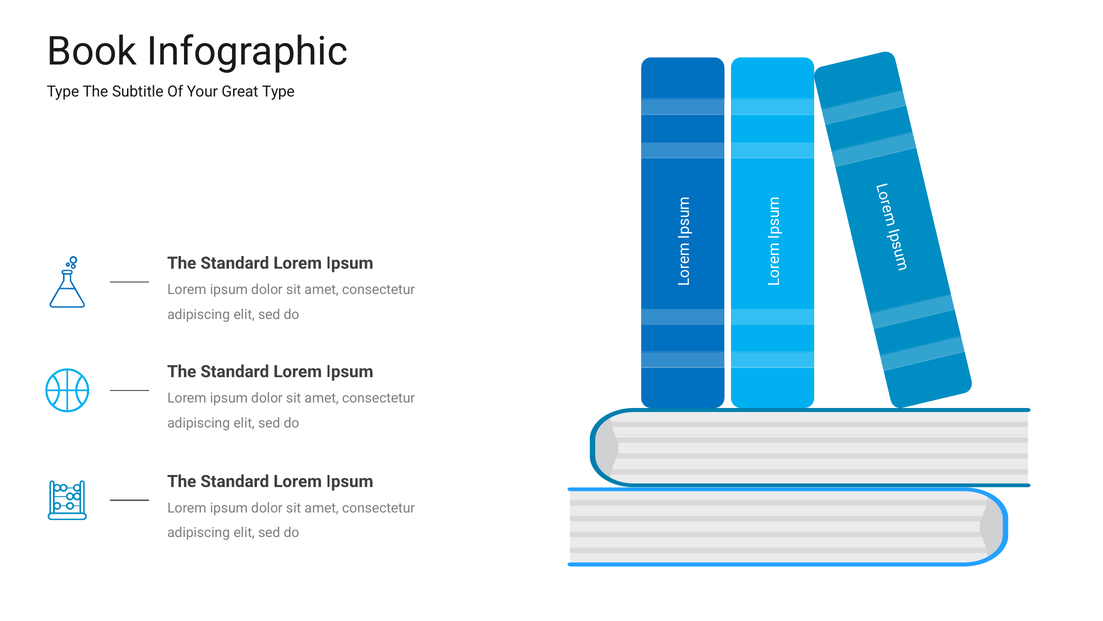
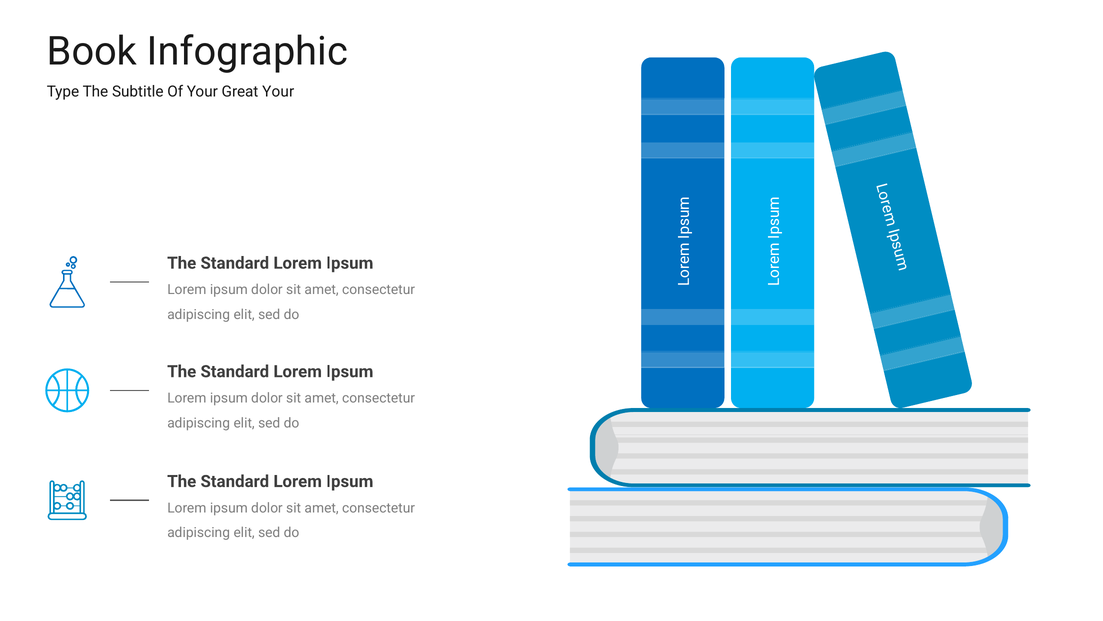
Great Type: Type -> Your (278, 92)
